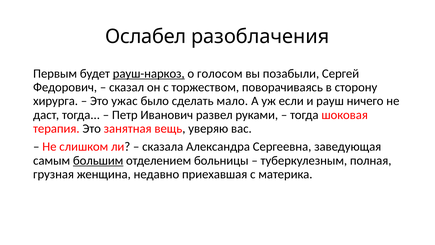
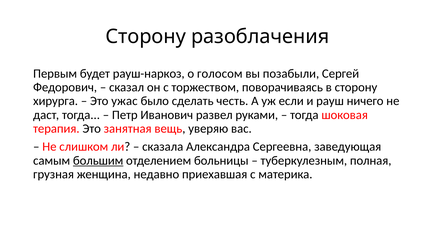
Ослабел: Ослабел -> Сторону (146, 37)
рауш-наркоз underline: present -> none (149, 74)
мало: мало -> честь (232, 101)
